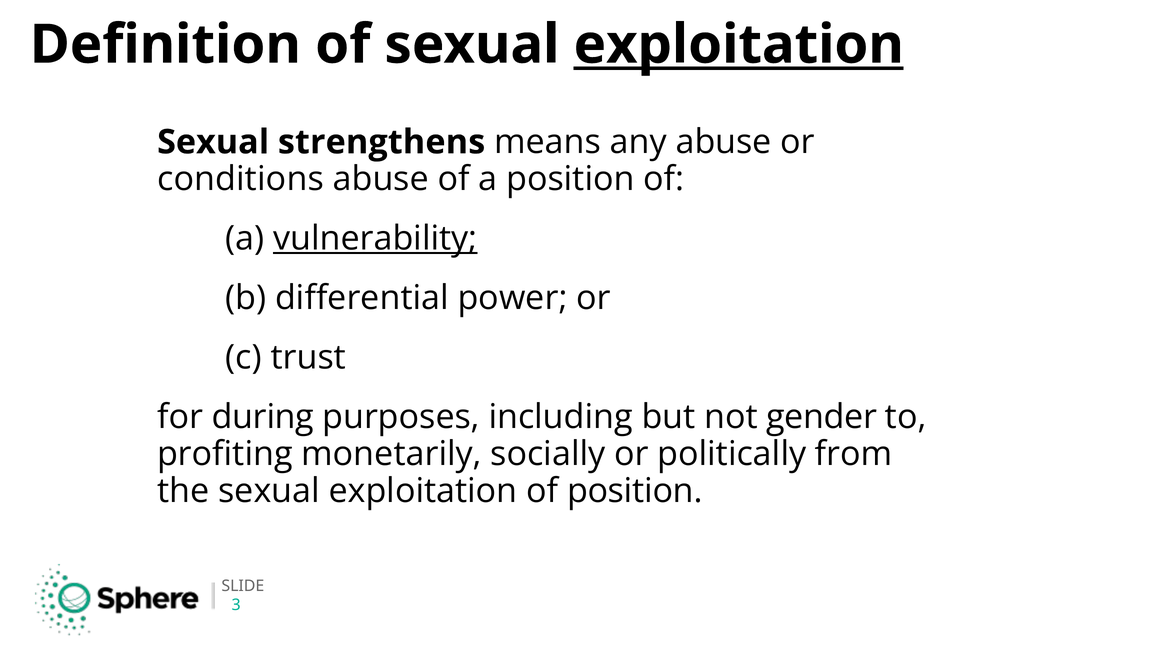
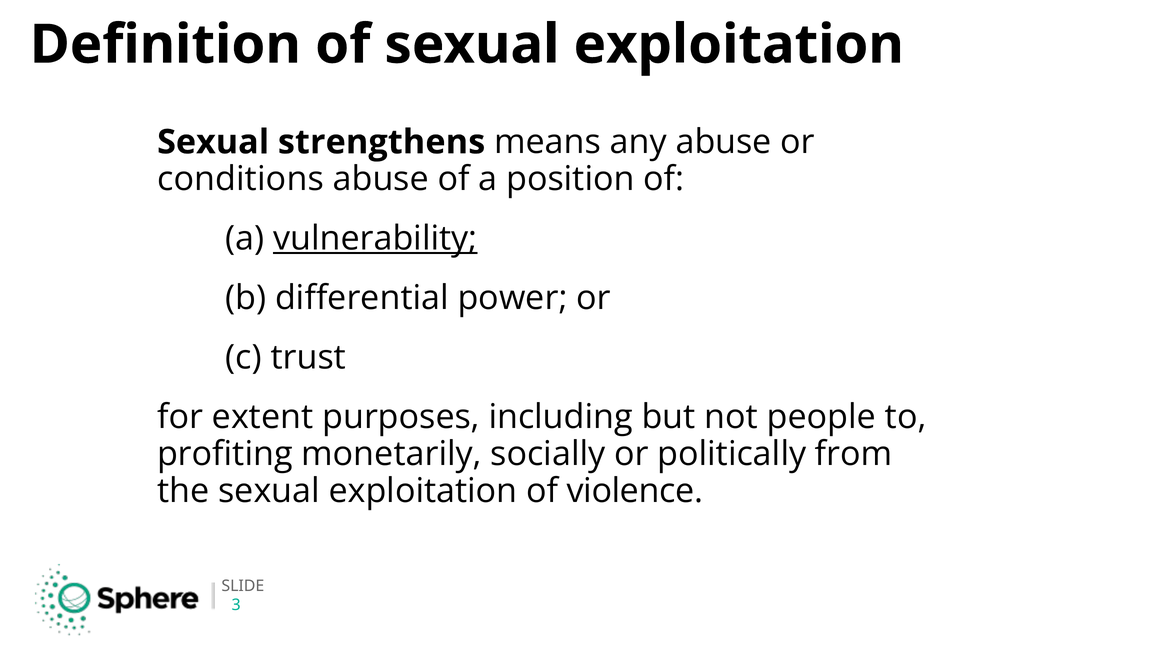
exploitation underline: present -> none (739, 45)
during: during -> extent (263, 417)
gender: gender -> people (821, 417)
of position: position -> violence (635, 491)
